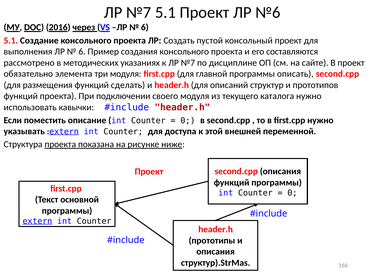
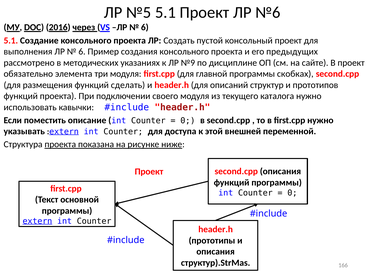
№7: №7 -> №5 (139, 12)
составляются: составляются -> предыдущих (292, 52)
к ЛР №7: №7 -> №9 (188, 63)
описать: описать -> скобках (295, 74)
